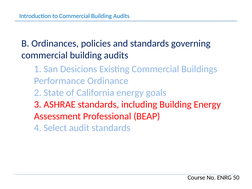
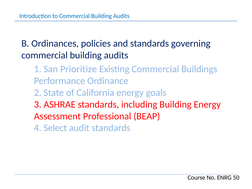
Desicions: Desicions -> Prioritize (79, 69)
